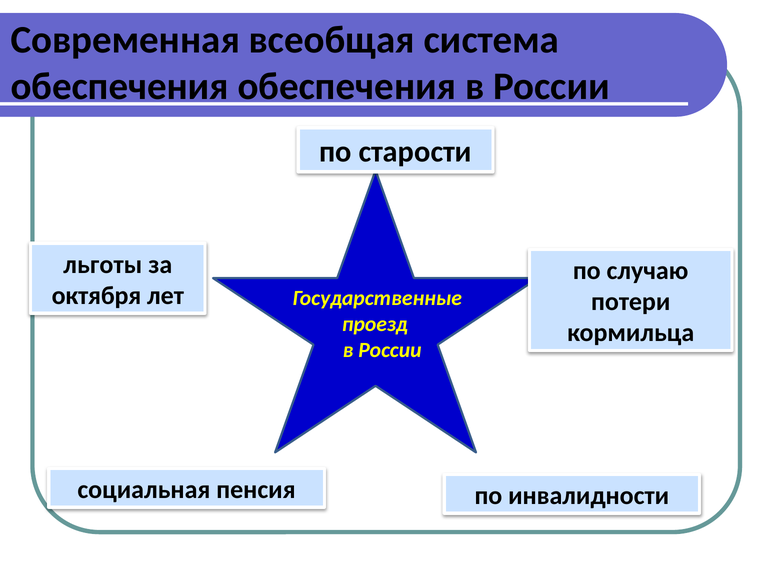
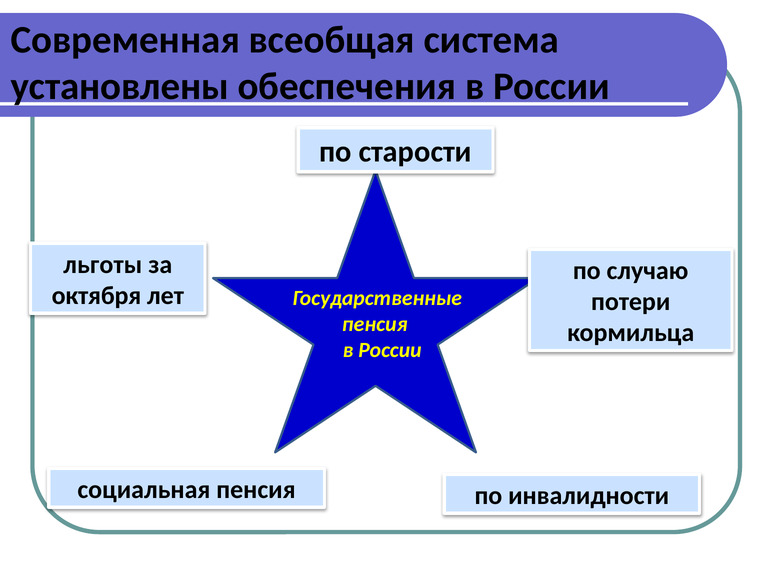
обеспечения: обеспечения -> установлены (120, 87)
проезд: проезд -> пенсия (375, 324)
